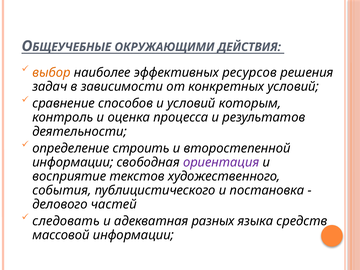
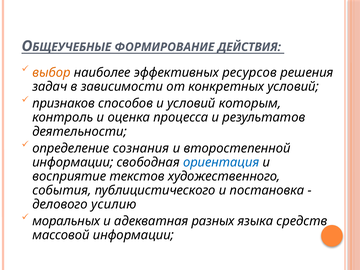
ОКРУЖАЮЩИМИ: ОКРУЖАЮЩИМИ -> ФОРМИРОВАНИЕ (164, 47)
сравнение: сравнение -> признаков (64, 103)
строить: строить -> сознания (141, 148)
ориентация colour: purple -> blue (221, 162)
частей: частей -> усилию (114, 204)
следовать: следовать -> моральных (66, 221)
